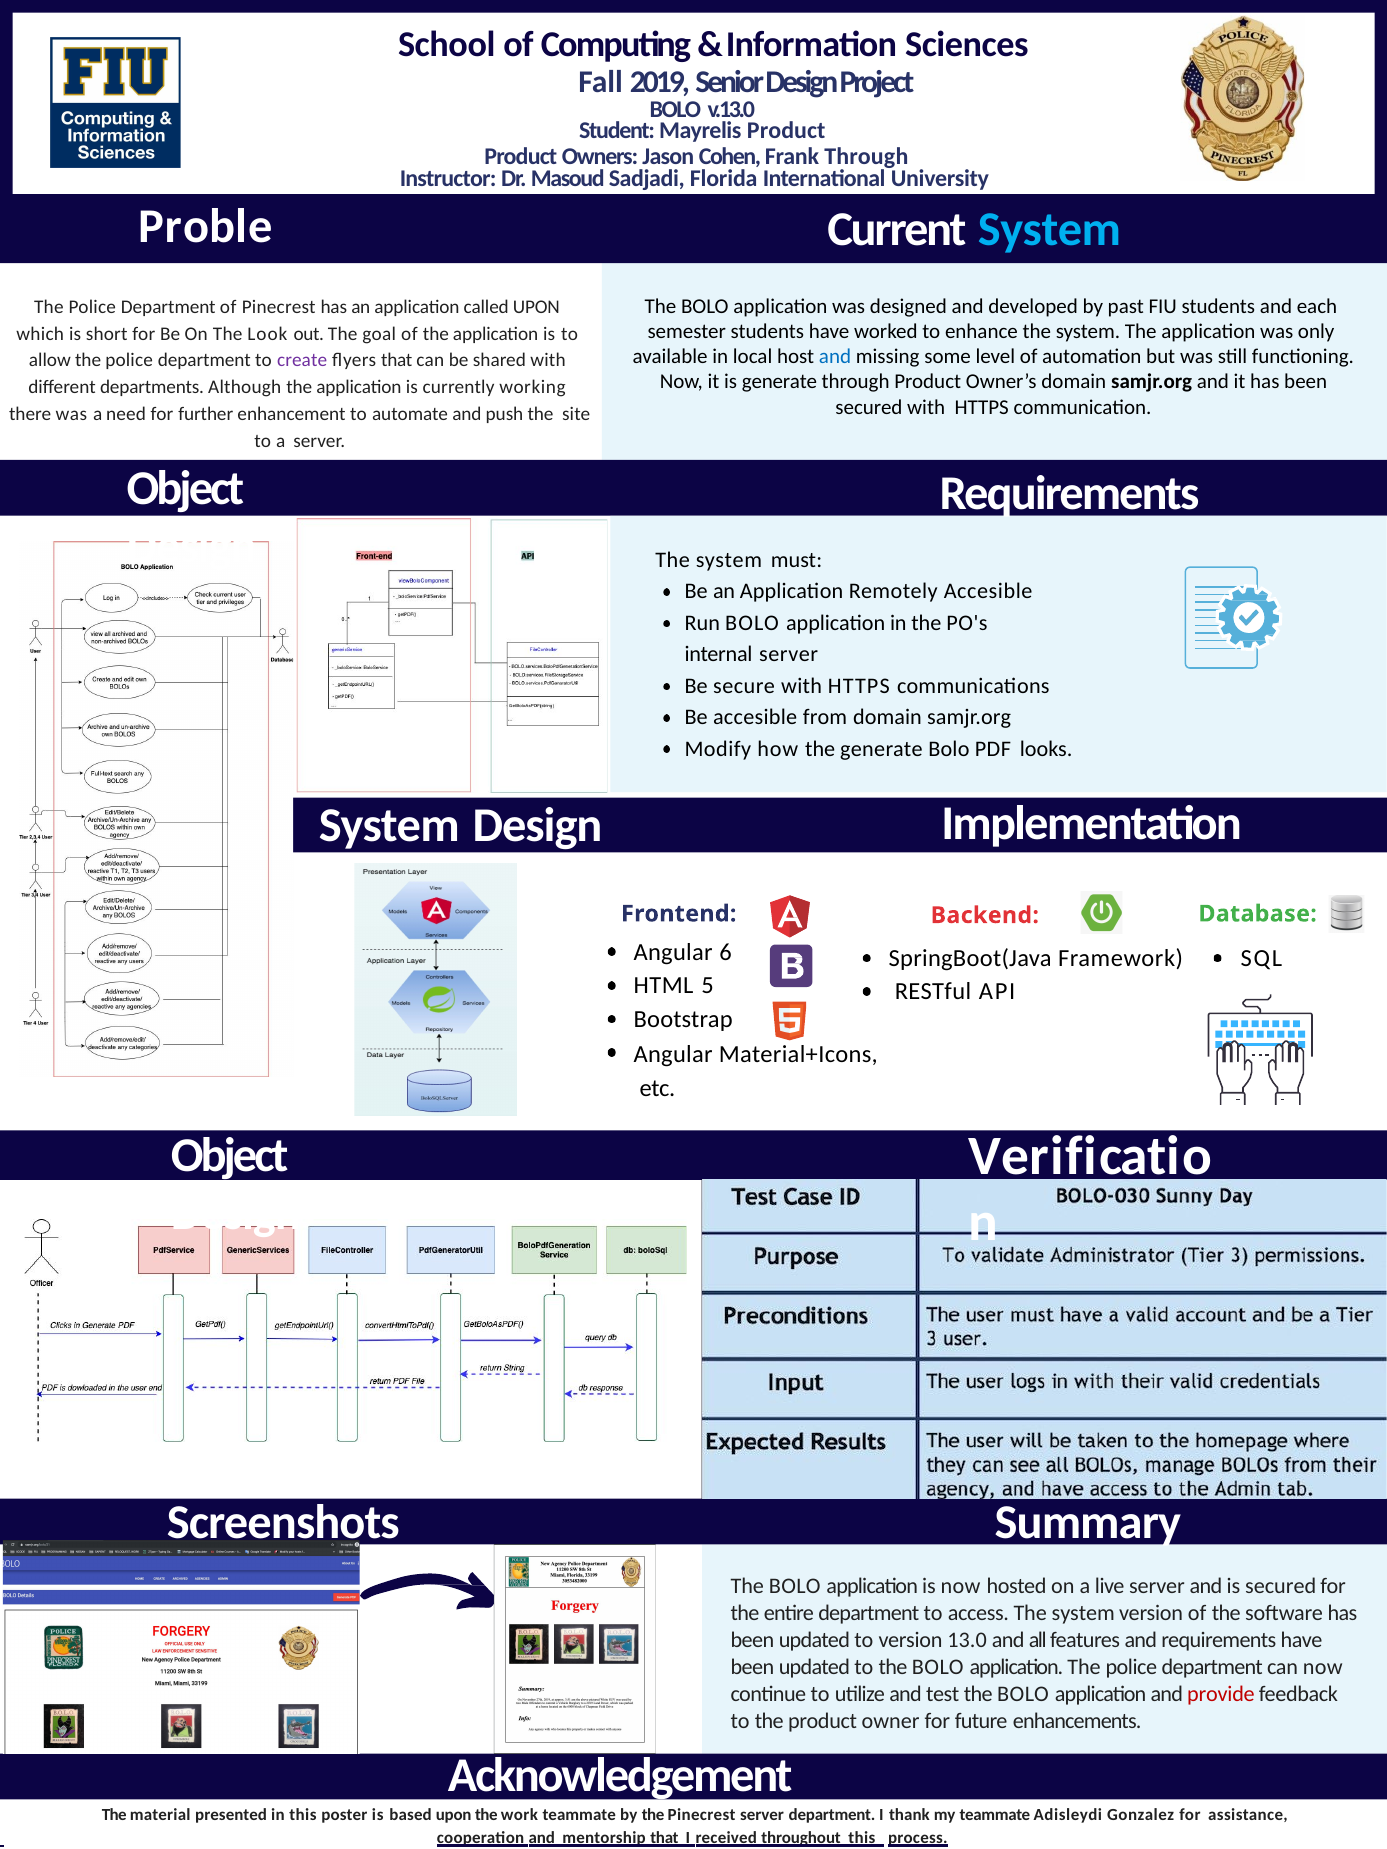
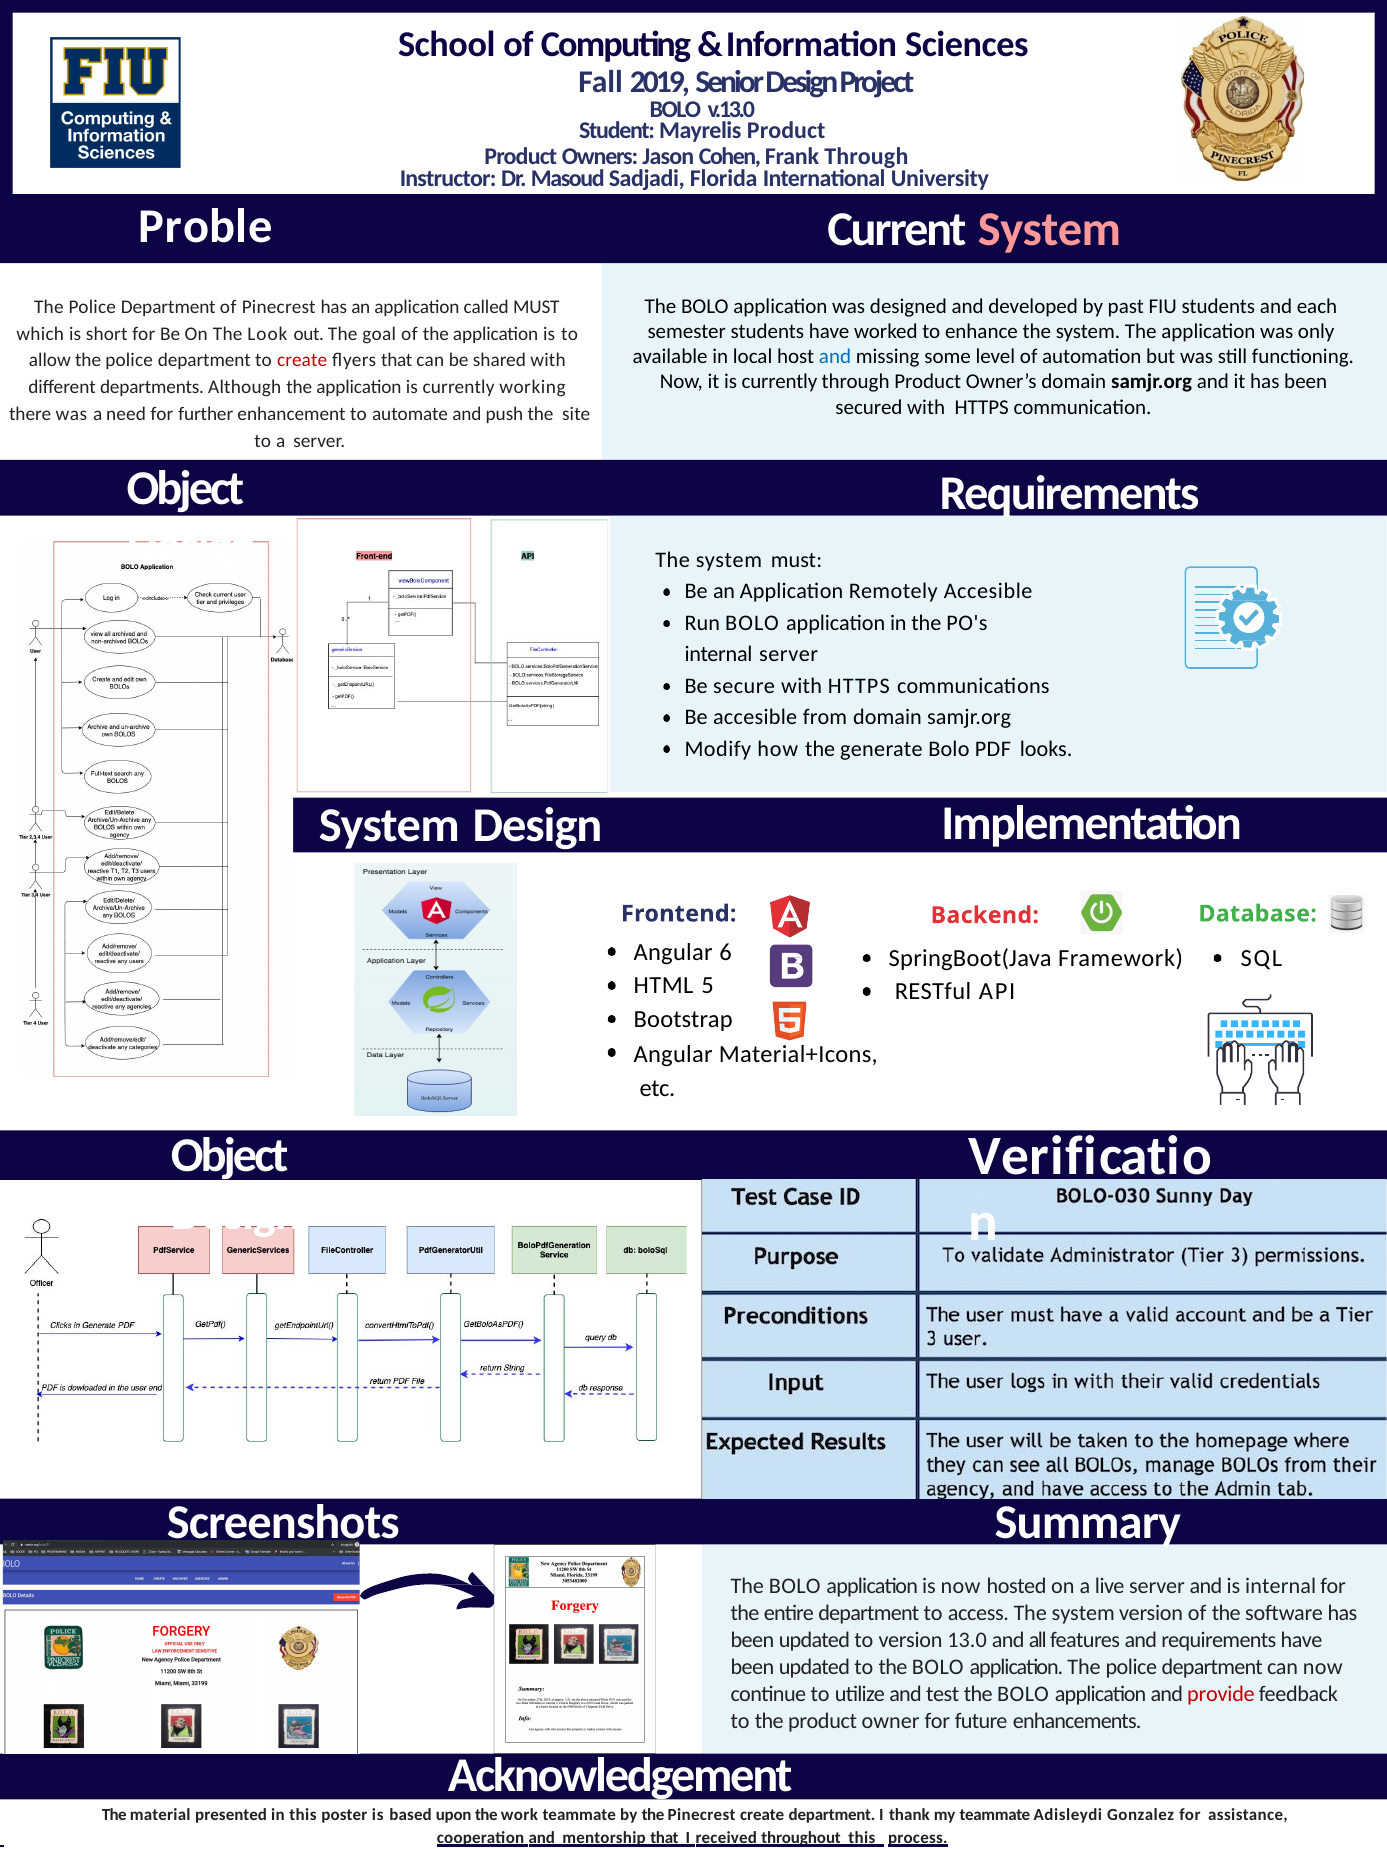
System colour: light blue -> pink (1050, 230)
called UPON: UPON -> MUST (536, 307)
create colour: purple -> red (302, 361)
it is generate: generate -> currently (780, 382)
is secured: secured -> internal (1281, 1586)
Pinecrest server: server -> create (762, 1815)
